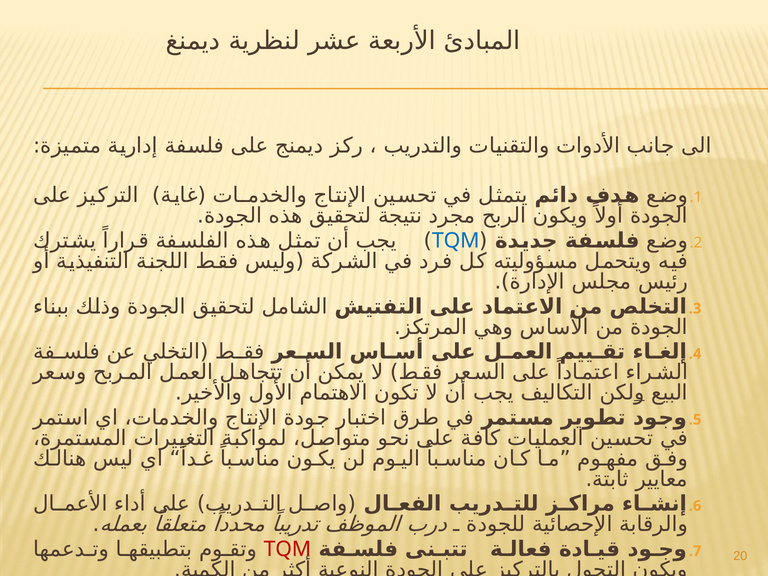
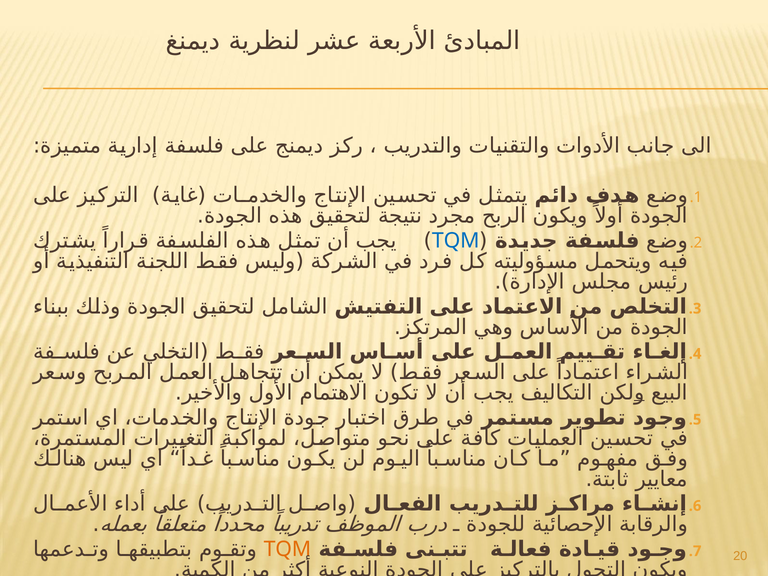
TQM colour: red -> orange (287, 549)
